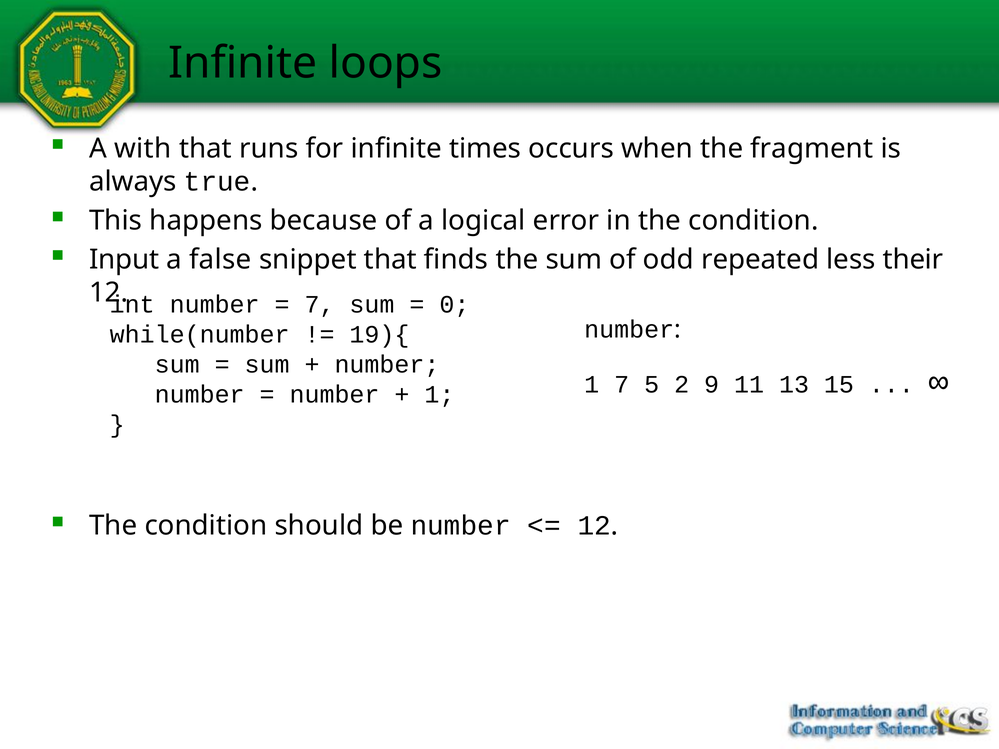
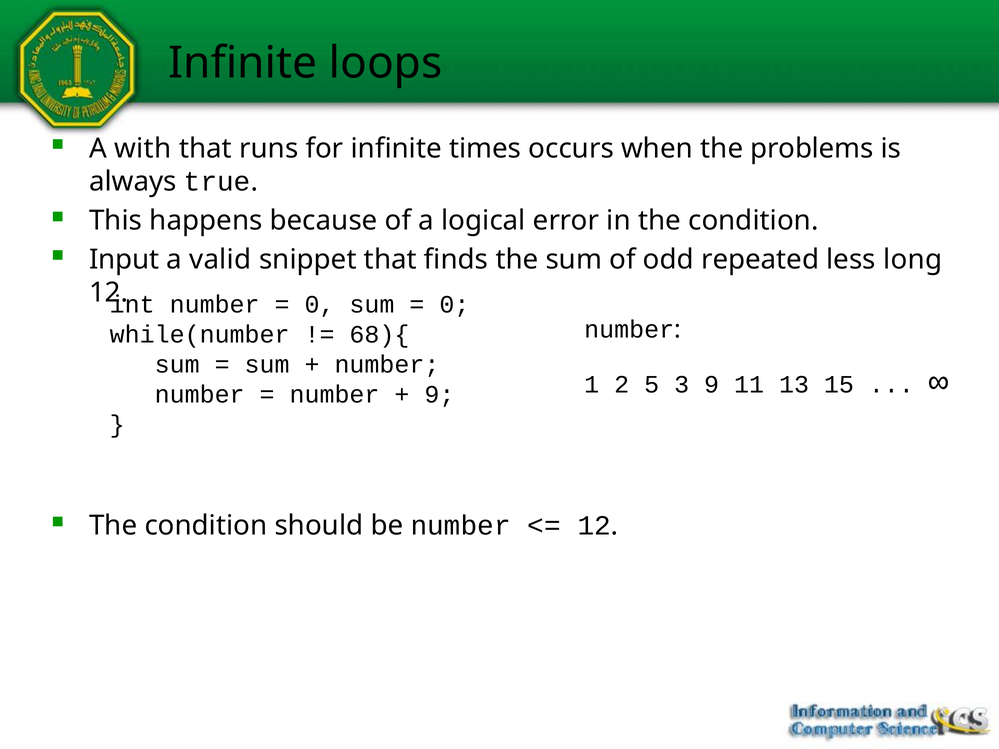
fragment: fragment -> problems (812, 148)
false: false -> valid (220, 260)
their: their -> long (913, 260)
7: 7 -> 0 (320, 305)
19){: 19){ -> 68){ (379, 335)
1 7: 7 -> 2 (622, 385)
2: 2 -> 3 (682, 385)
1: 1 -> 9 (439, 395)
